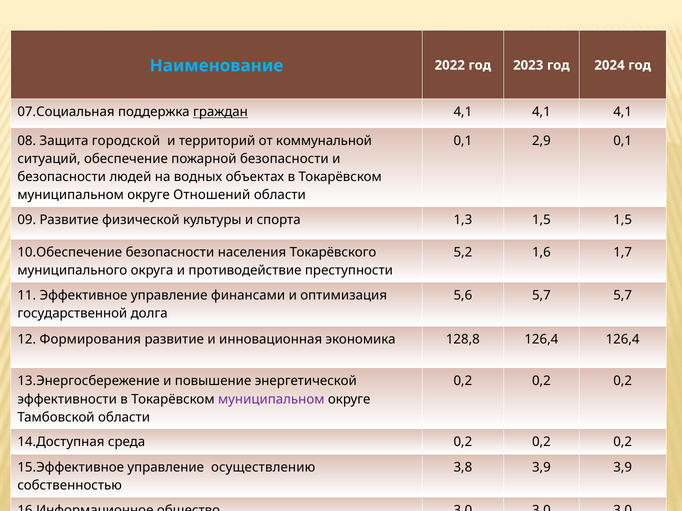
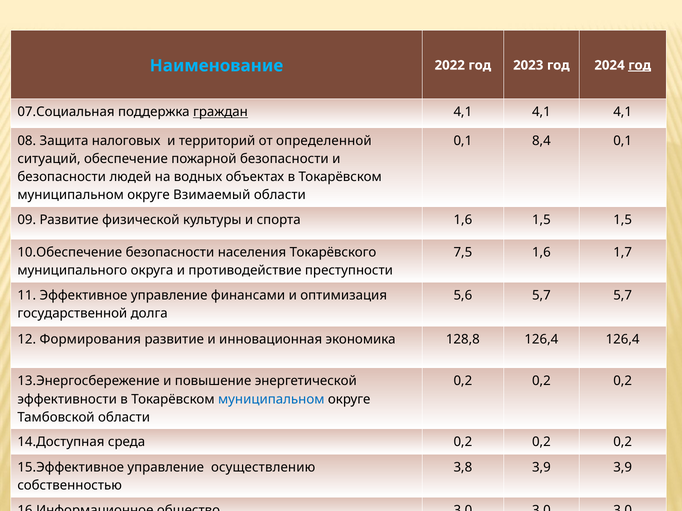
год underline: none -> present (640, 65)
Защита городской: городской -> налоговых (126, 141)
от коммунальной: коммунальной -> определенной (324, 141)
2,9: 2,9 -> 8,4 (541, 141)
Отношений: Отношений -> Взимаемый (212, 195)
спорта 1,3: 1,3 -> 1,6 (463, 220)
5,2: 5,2 -> 7,5 (463, 253)
муниципальном colour: purple -> blue (271, 400)
